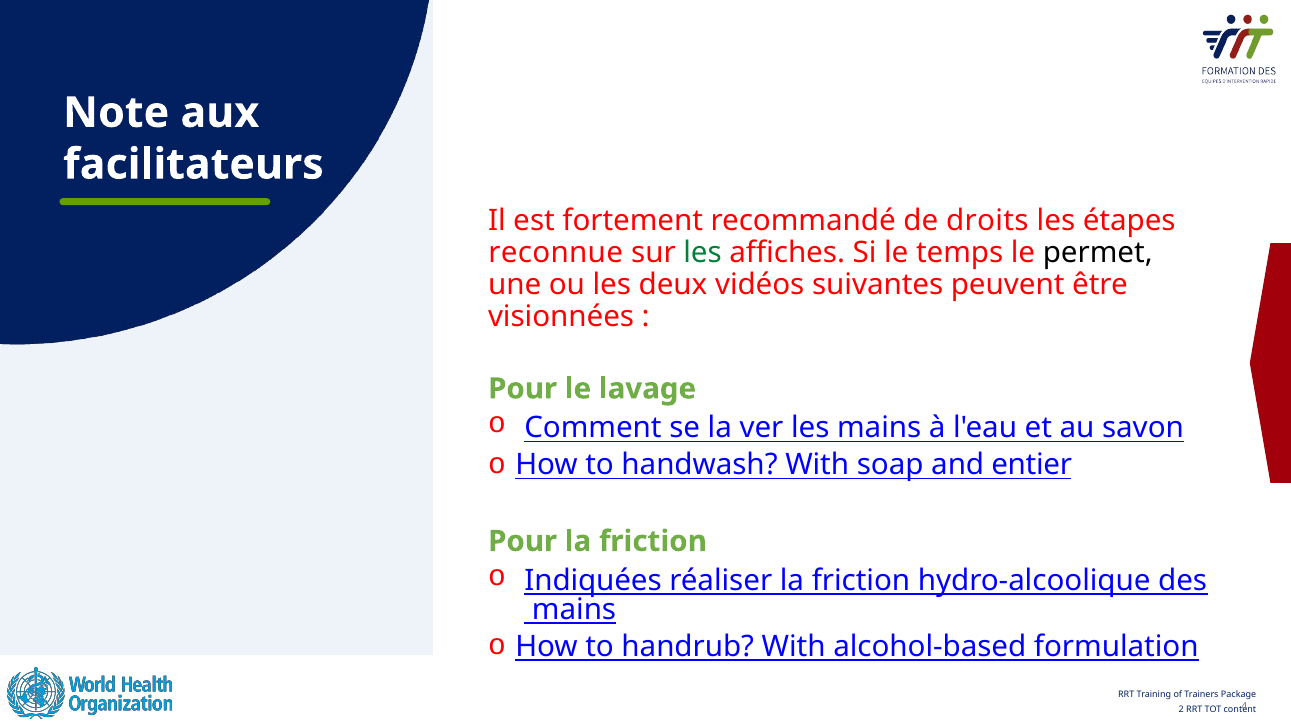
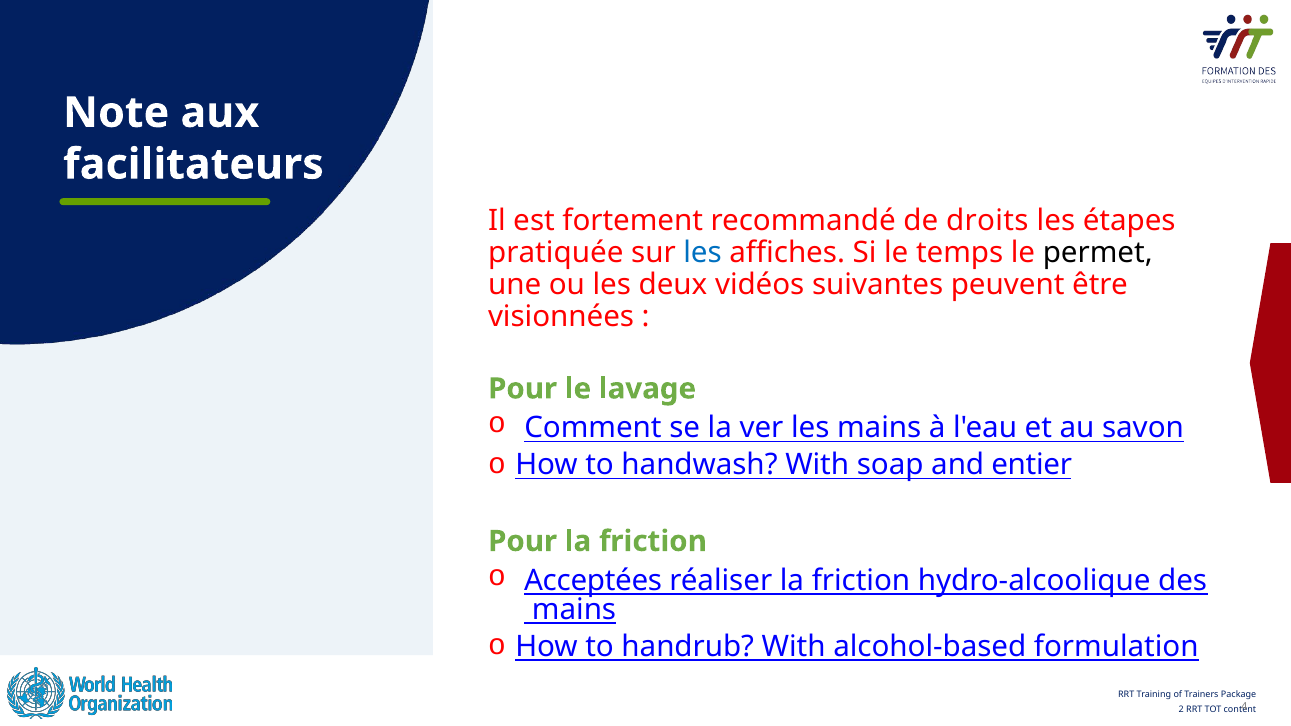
reconnue: reconnue -> pratiquée (556, 253)
les colour: green -> blue (703, 253)
Indiquées: Indiquées -> Acceptées (593, 581)
